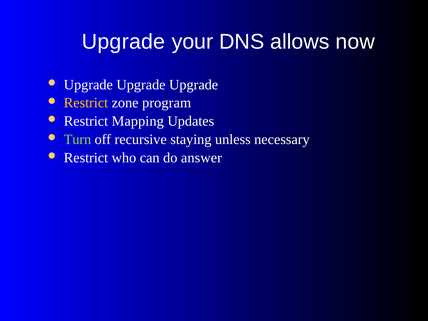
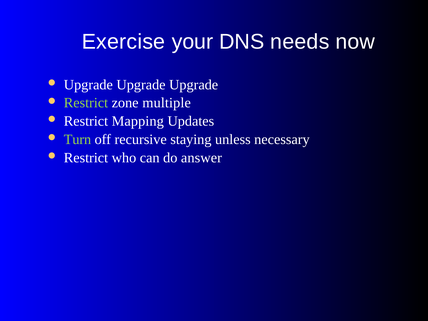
Upgrade: Upgrade -> Exercise (123, 42)
allows: allows -> needs (300, 42)
Restrict colour: yellow -> light green (86, 103)
program: program -> multiple (167, 103)
